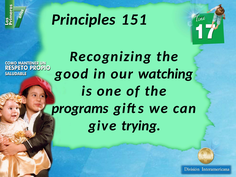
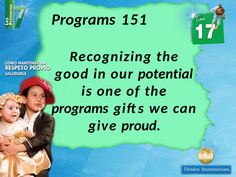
Principles: Principles -> Programs (84, 20)
watching: watching -> potential (166, 74)
trying: trying -> proud (141, 126)
